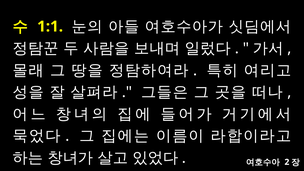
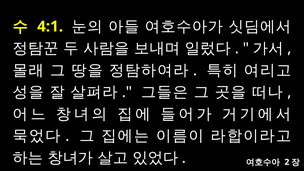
1:1: 1:1 -> 4:1 (50, 26)
